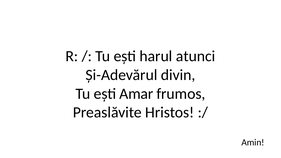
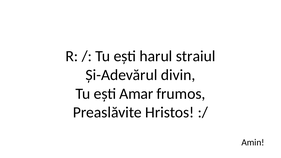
atunci: atunci -> straiul (196, 56)
